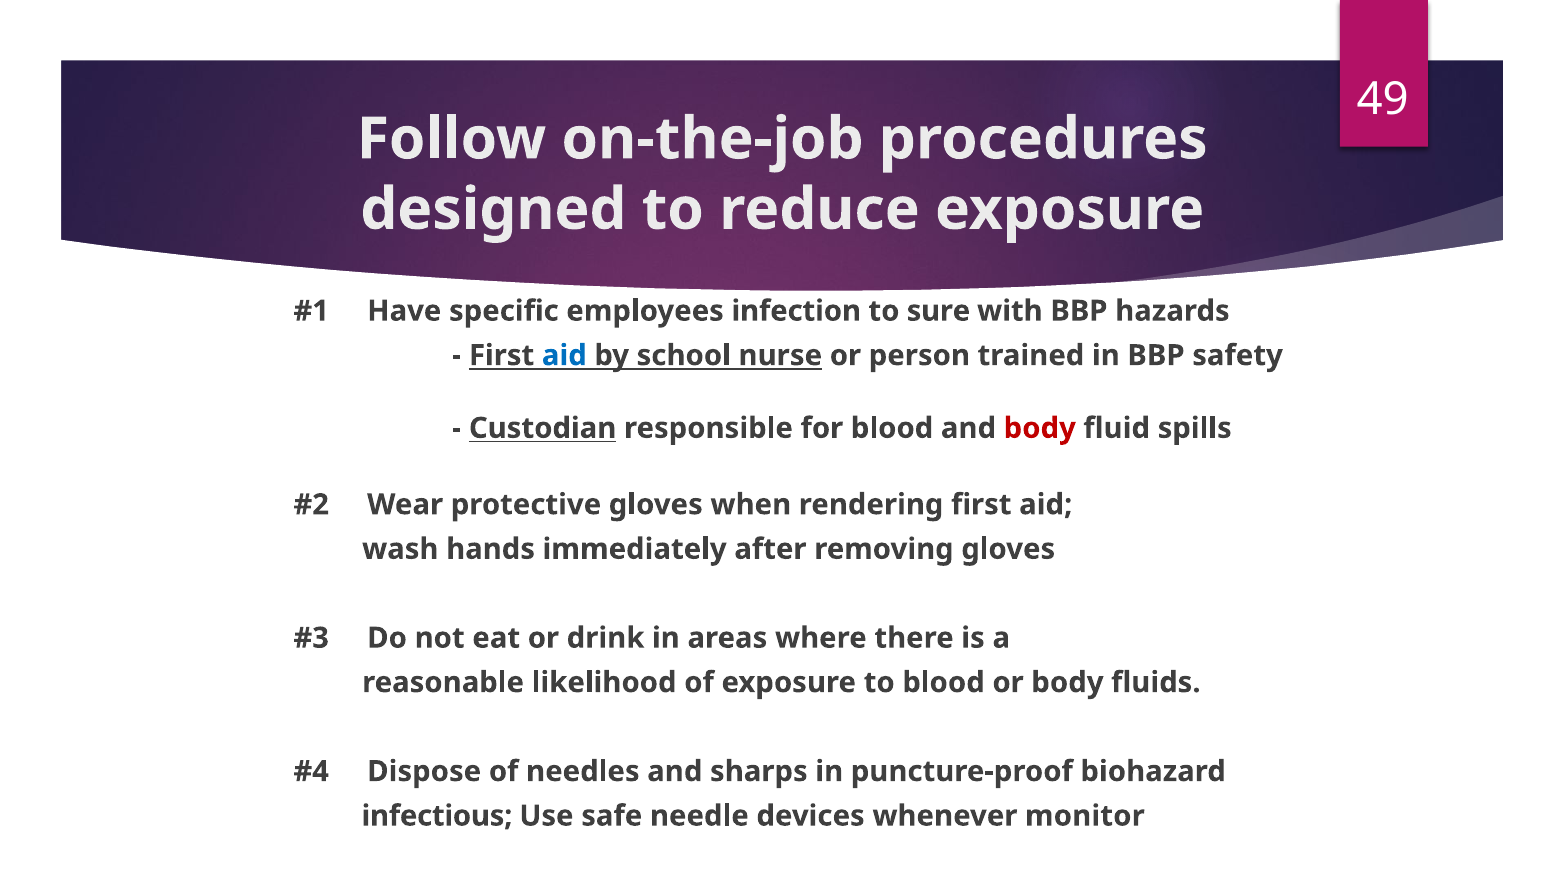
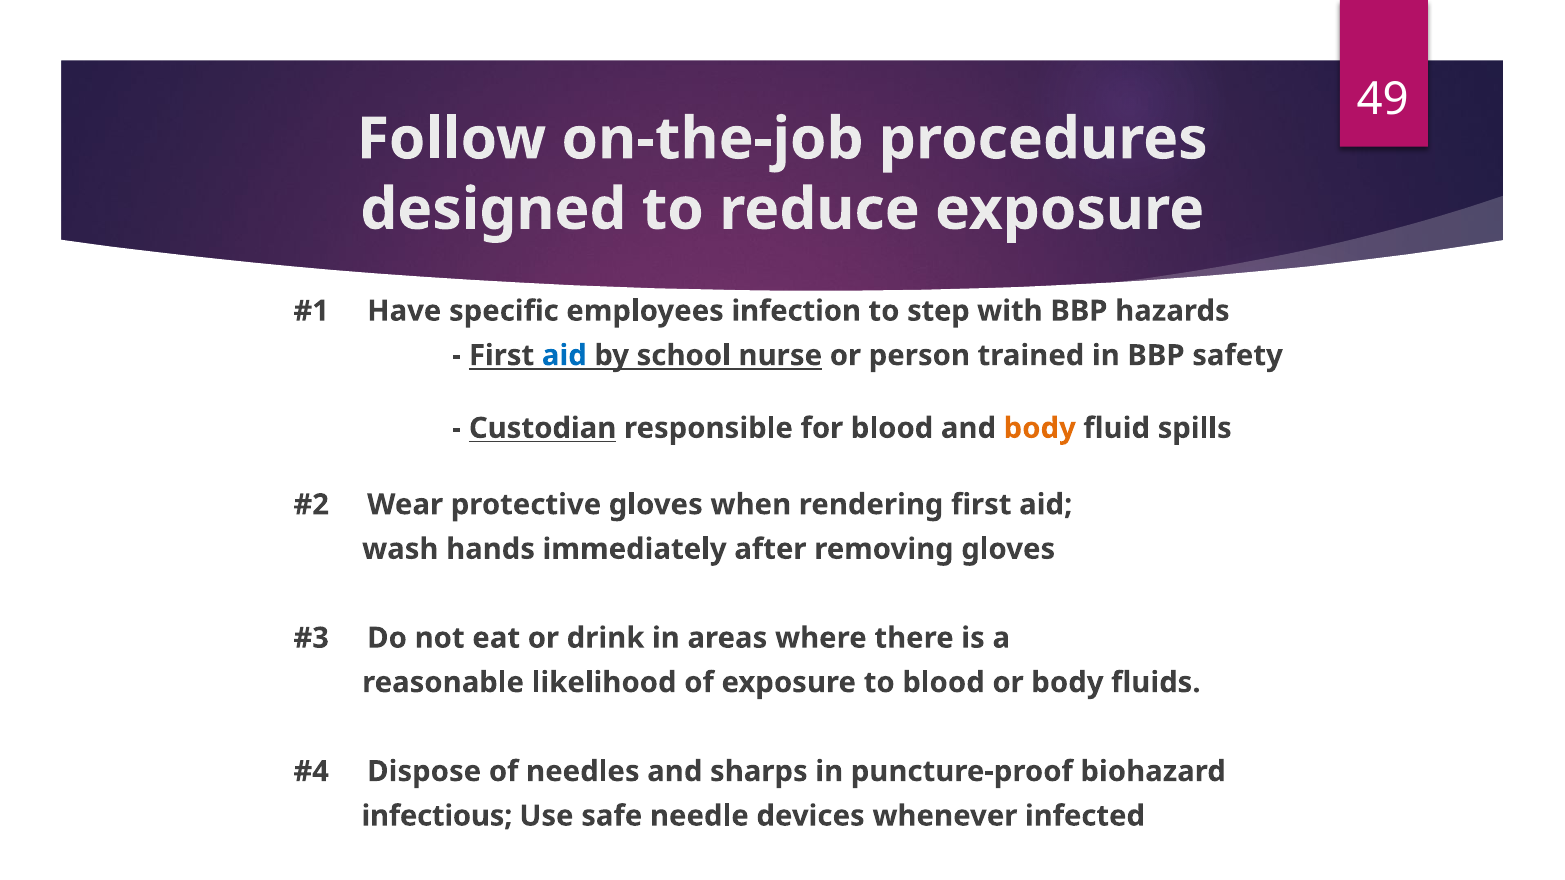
sure: sure -> step (938, 311)
body colour: red -> orange (1040, 428)
monitor: monitor -> infected (1085, 816)
